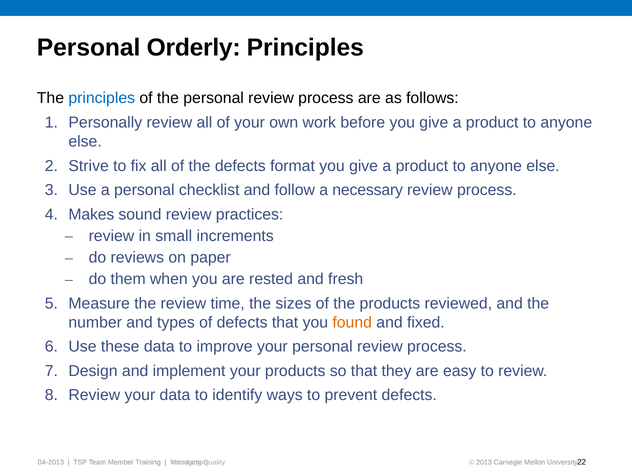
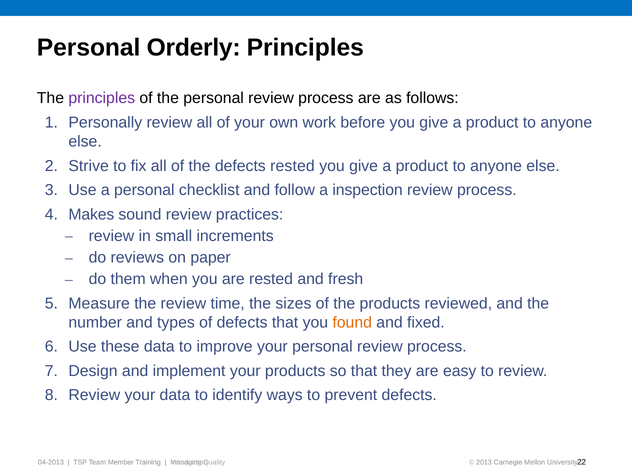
principles colour: blue -> purple (102, 98)
defects format: format -> rested (292, 166)
necessary: necessary -> inspection (368, 190)
